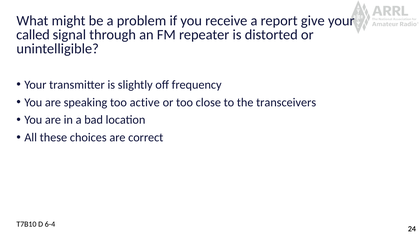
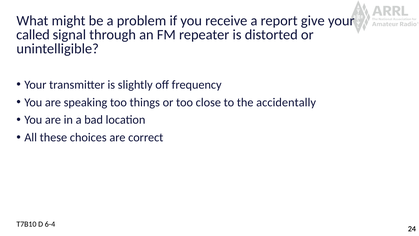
active: active -> things (145, 102)
transceivers: transceivers -> accidentally (286, 102)
